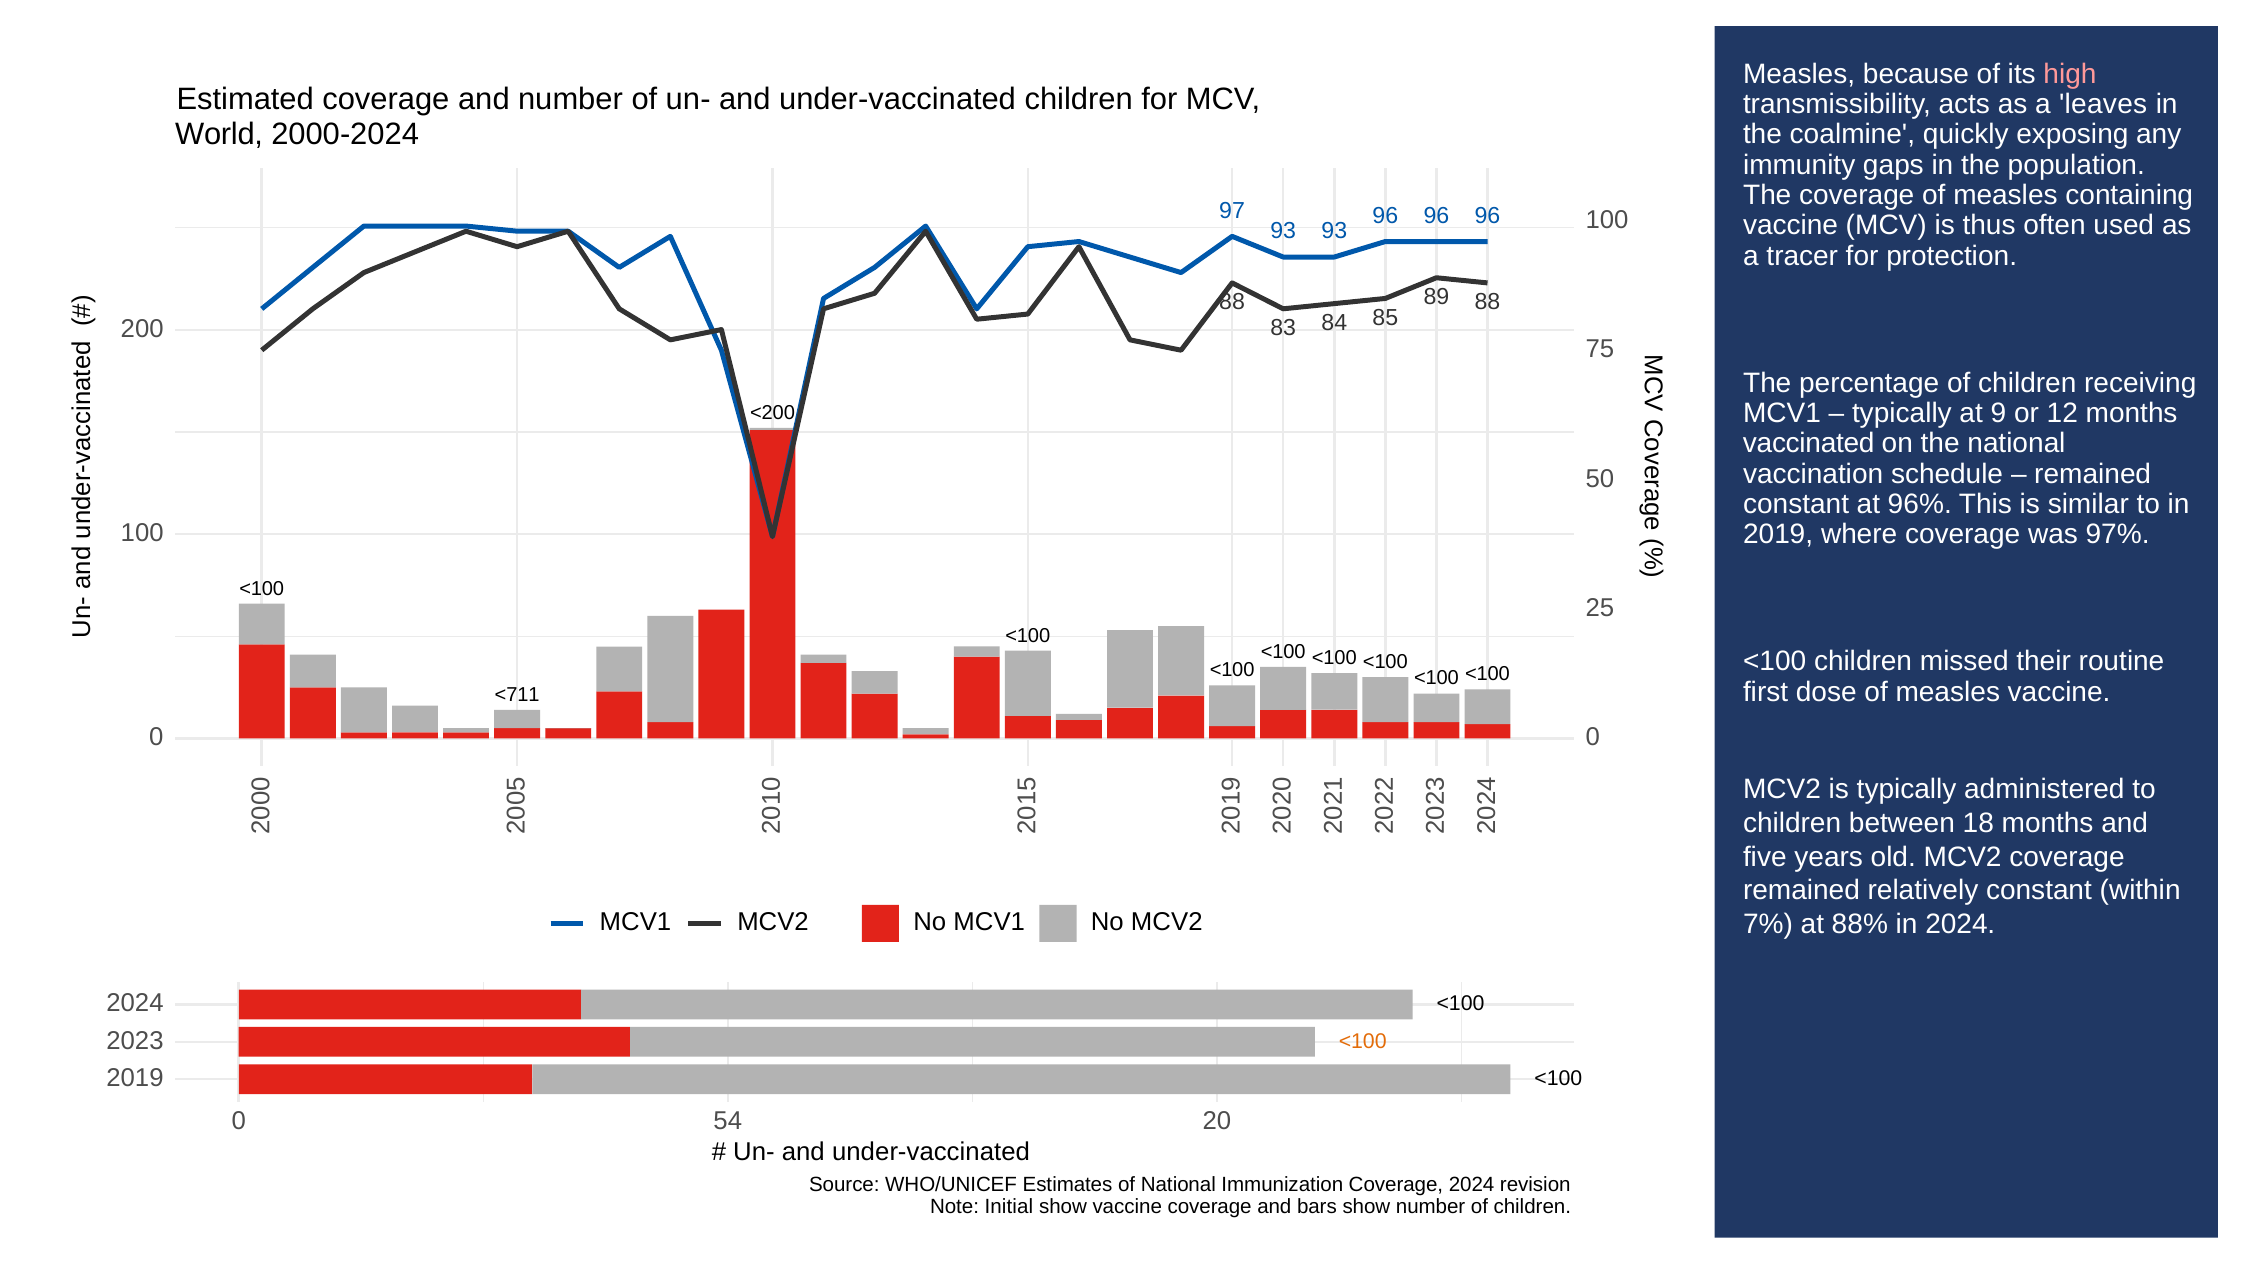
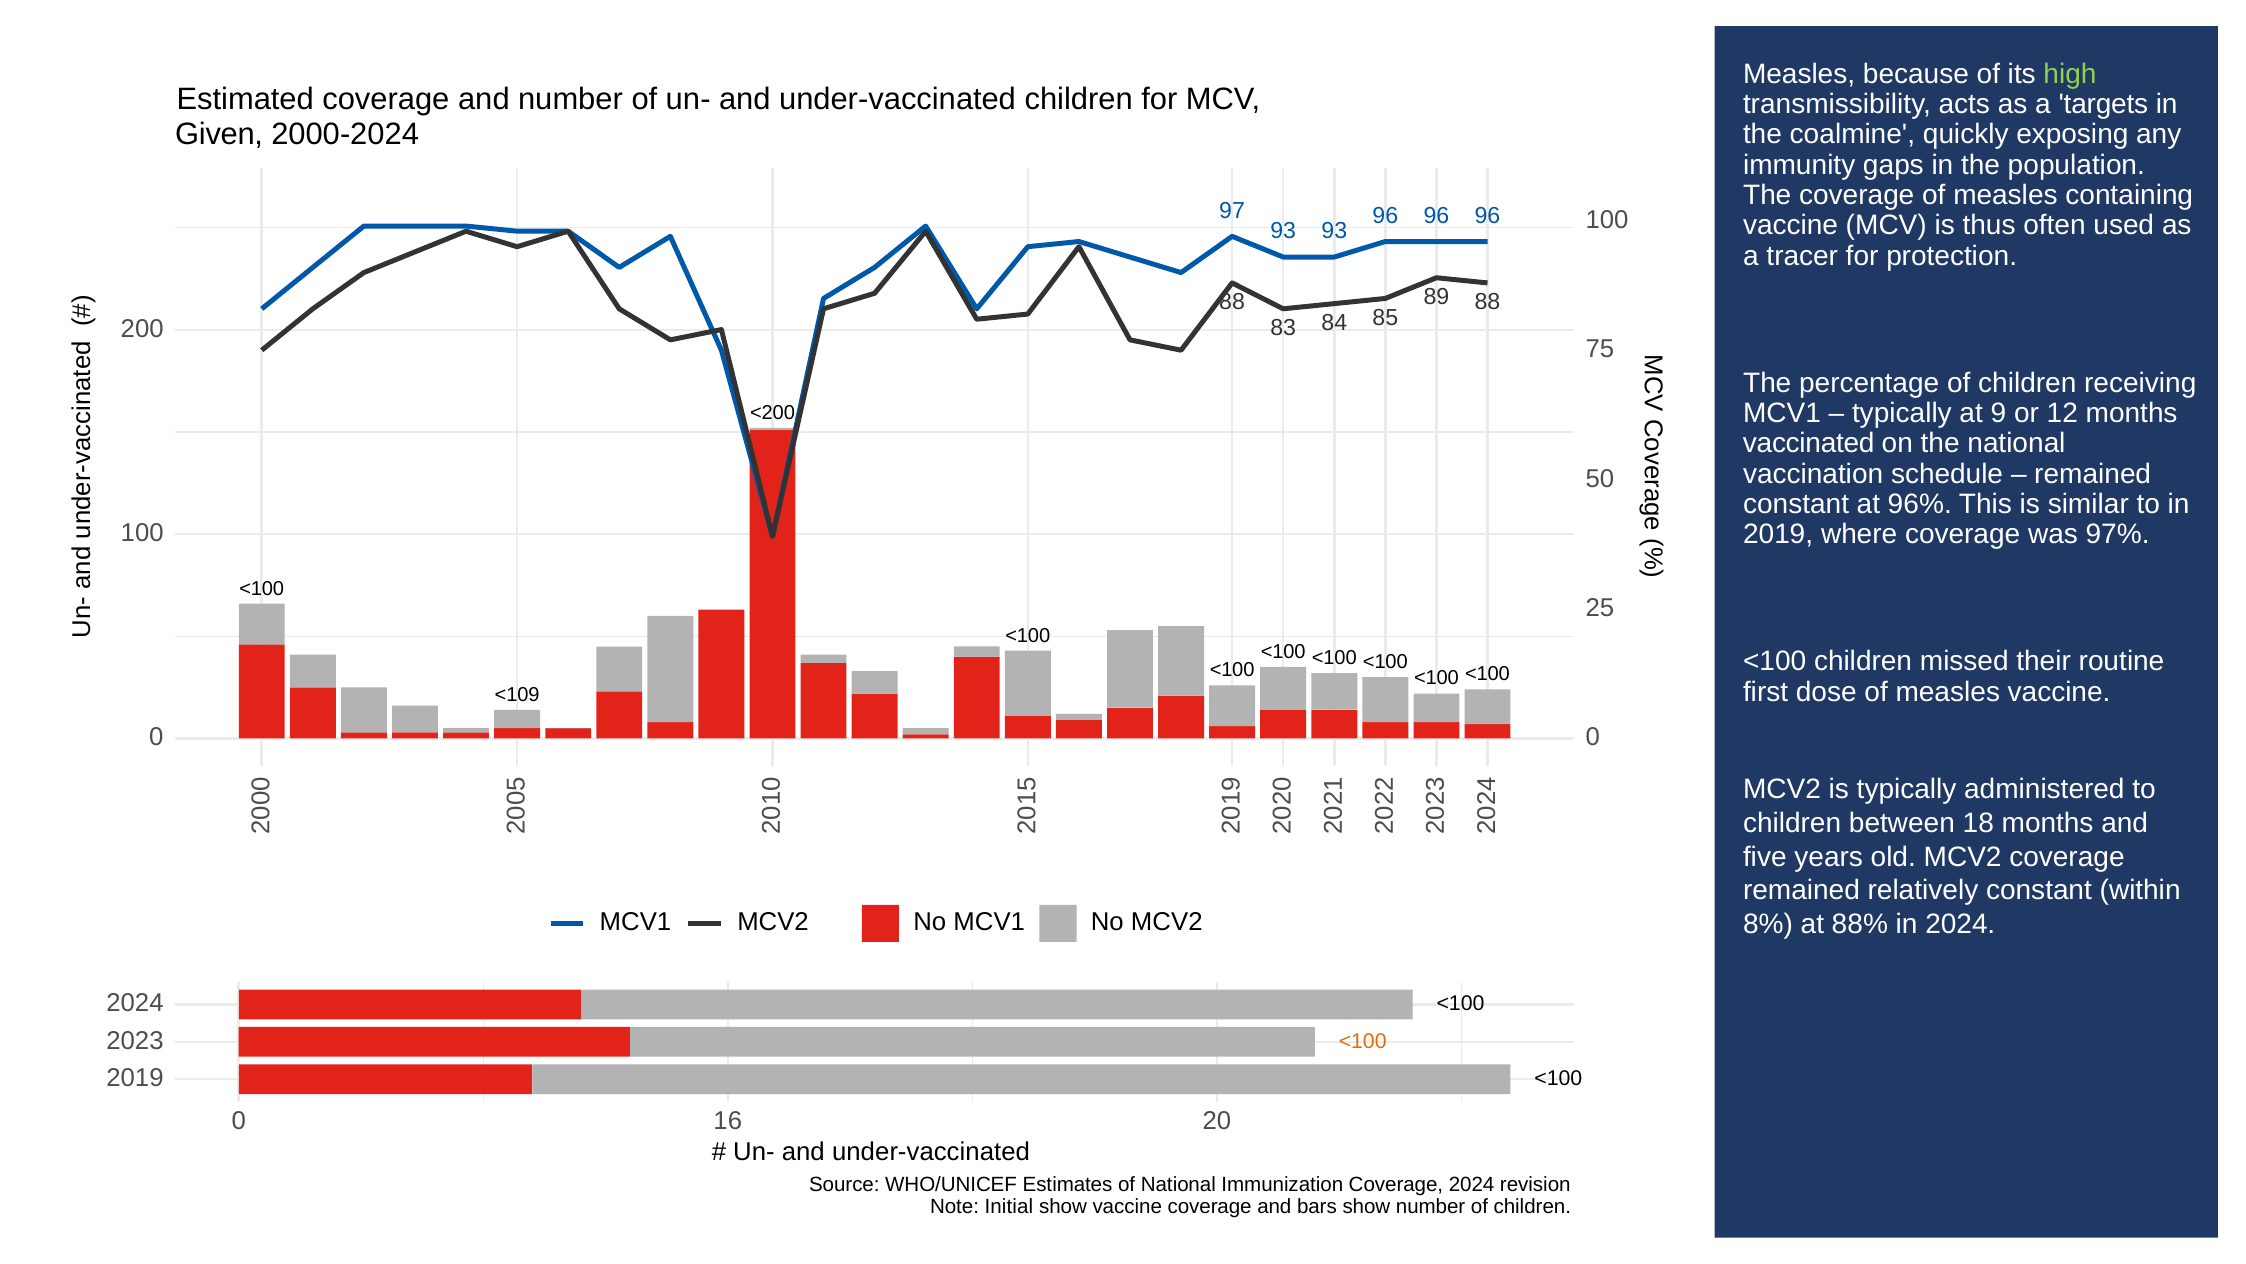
high colour: pink -> light green (2070, 74)
leaves: leaves -> targets (2103, 104)
World: World -> Given (219, 134)
<711: <711 -> <109 (517, 694)
7%: 7% -> 8% (1768, 924)
54: 54 -> 16 (728, 1121)
